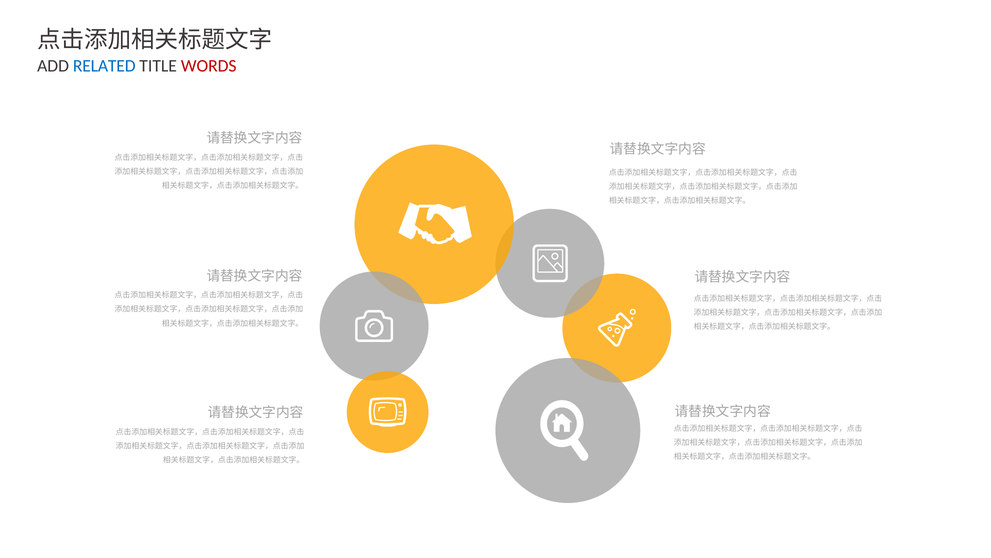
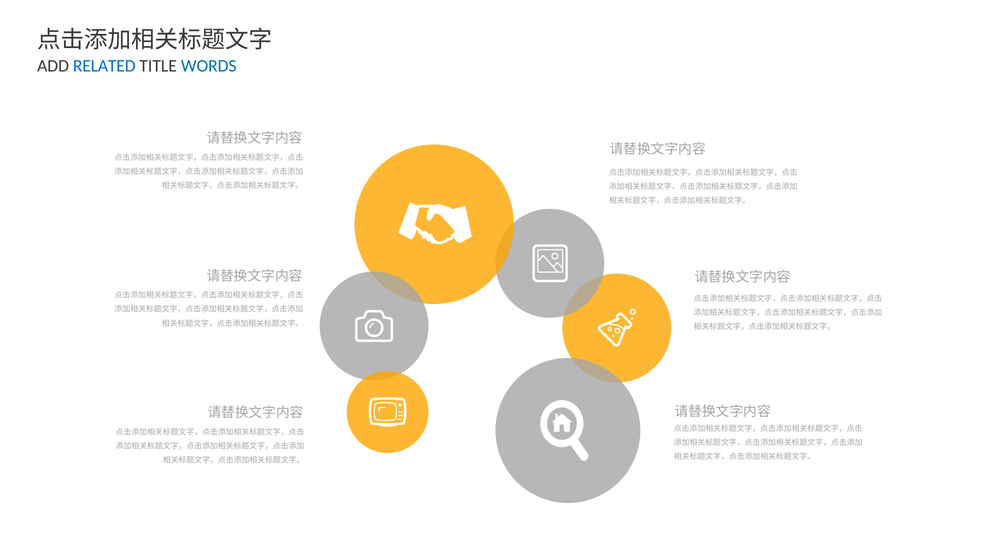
WORDS colour: red -> blue (209, 66)
